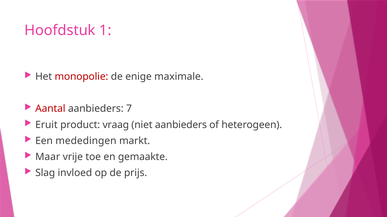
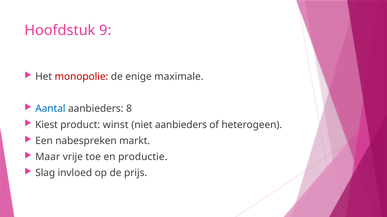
1: 1 -> 9 (105, 31)
Aantal colour: red -> blue (50, 109)
7: 7 -> 8 (129, 109)
Eruit: Eruit -> Kiest (47, 125)
vraag: vraag -> winst (116, 125)
mededingen: mededingen -> nabespreken (86, 141)
gemaakte: gemaakte -> productie (143, 157)
